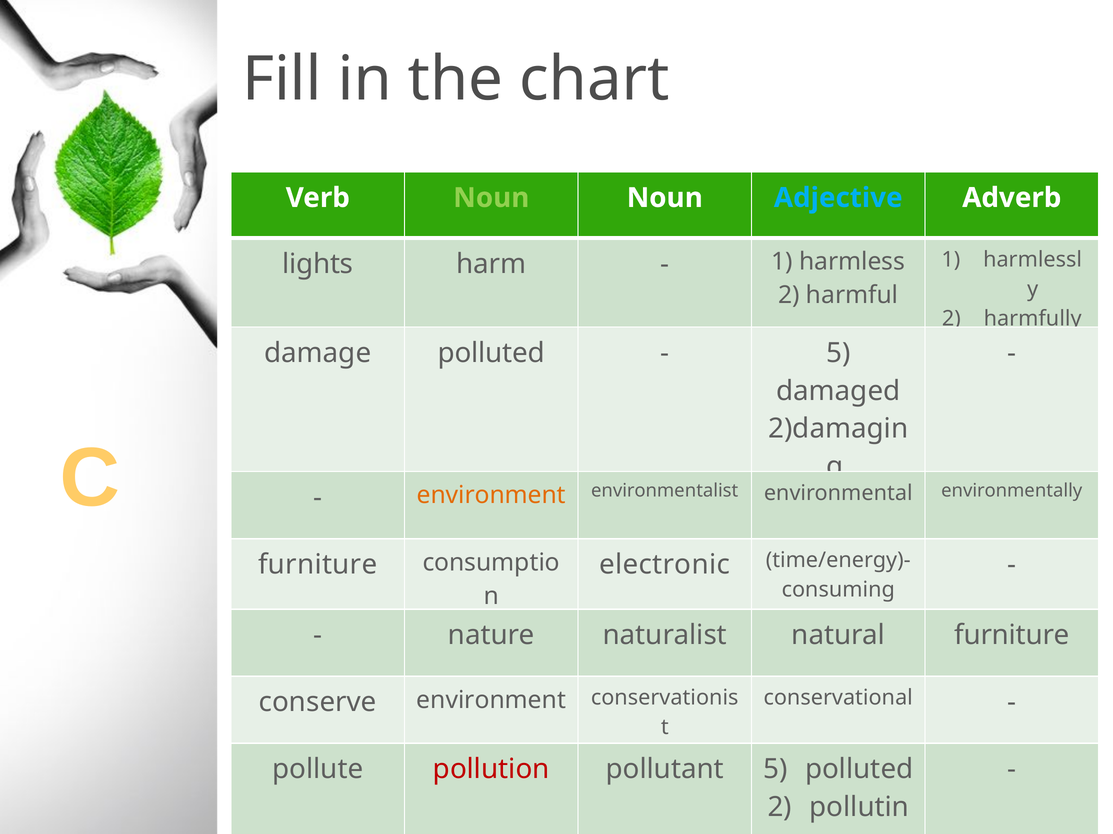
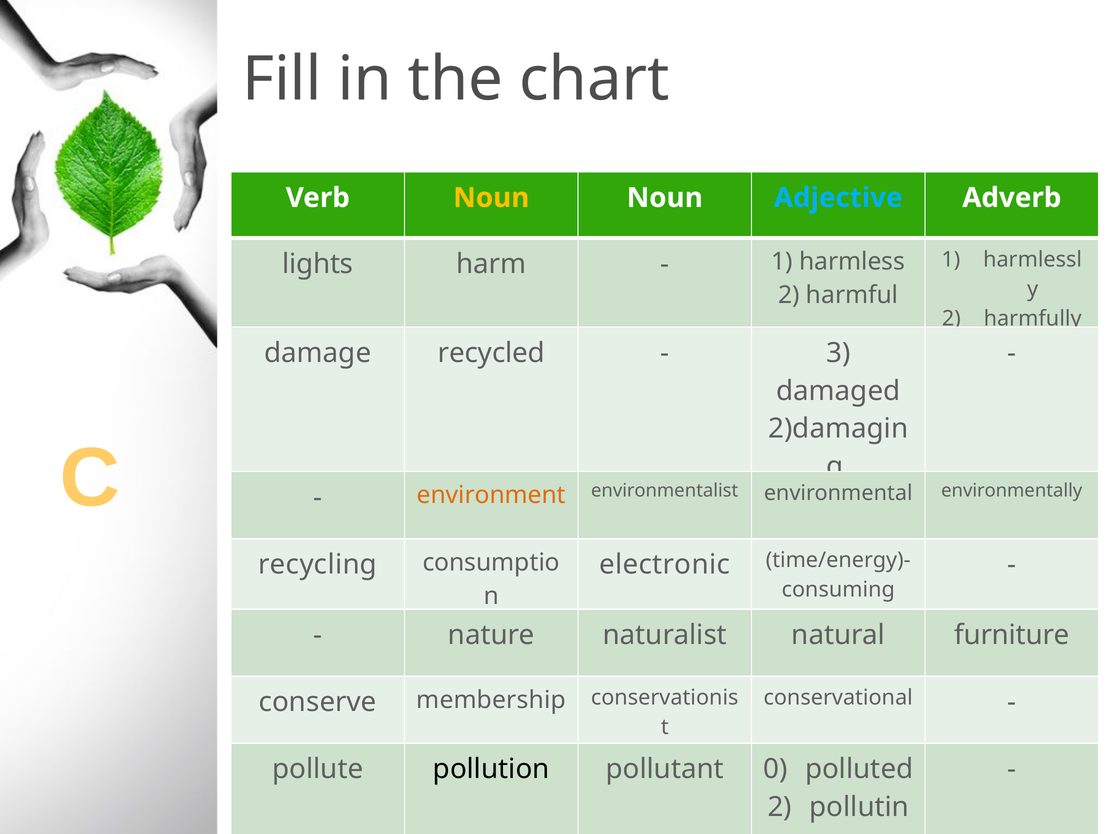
Noun colour: light green -> yellow (491, 198)
damage polluted: polluted -> recycled (491, 353)
5: 5 -> 3 (838, 353)
furniture: furniture -> recycling (318, 565)
conserve environment: environment -> membership (491, 701)
pollution colour: red -> black (491, 770)
pollutant 5: 5 -> 0 (775, 770)
